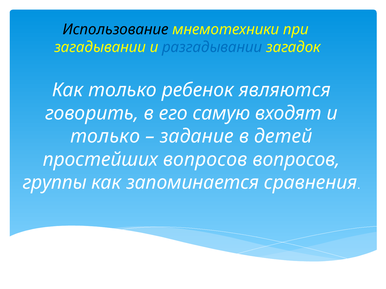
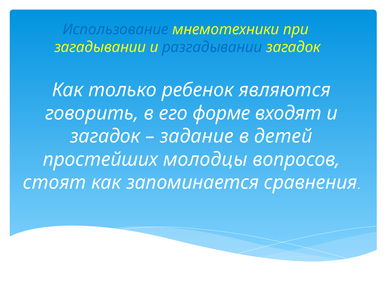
Использование colour: black -> blue (116, 29)
самую: самую -> форме (222, 113)
только: только -> загадок (105, 137)
простейших вопросов: вопросов -> молодцы (205, 160)
группы: группы -> стоят (54, 183)
